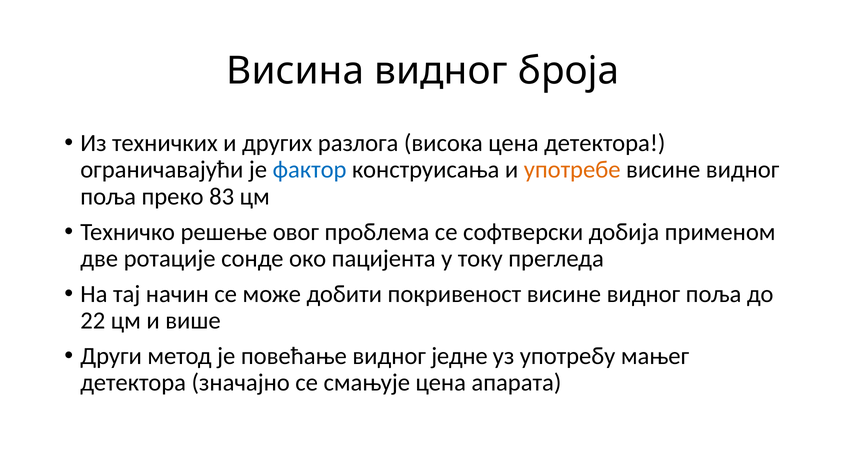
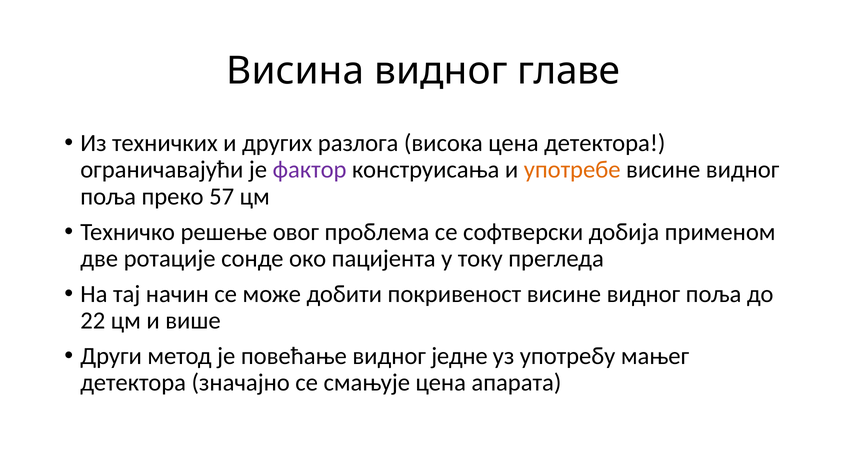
броја: броја -> главе (569, 71)
фактор colour: blue -> purple (310, 170)
83: 83 -> 57 (222, 196)
